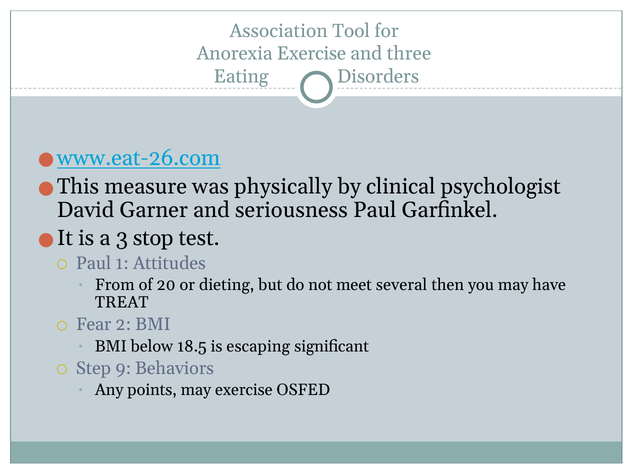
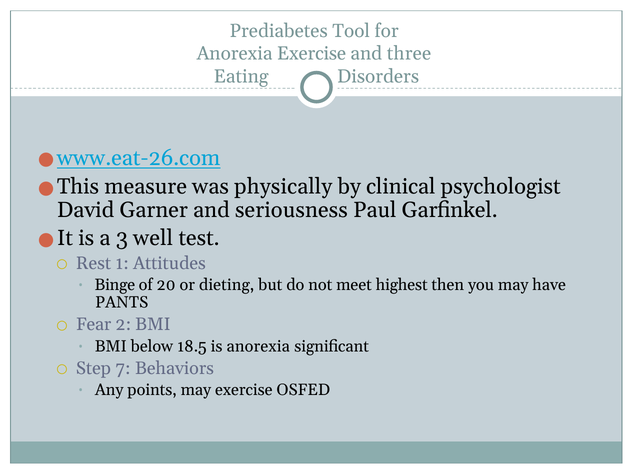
Association: Association -> Prediabetes (279, 31)
stop: stop -> well (153, 239)
Paul: Paul -> Rest (94, 264)
From: From -> Binge (115, 285)
several: several -> highest (402, 285)
TREAT: TREAT -> PANTS (122, 303)
is escaping: escaping -> anorexia (258, 347)
9: 9 -> 7 (123, 369)
